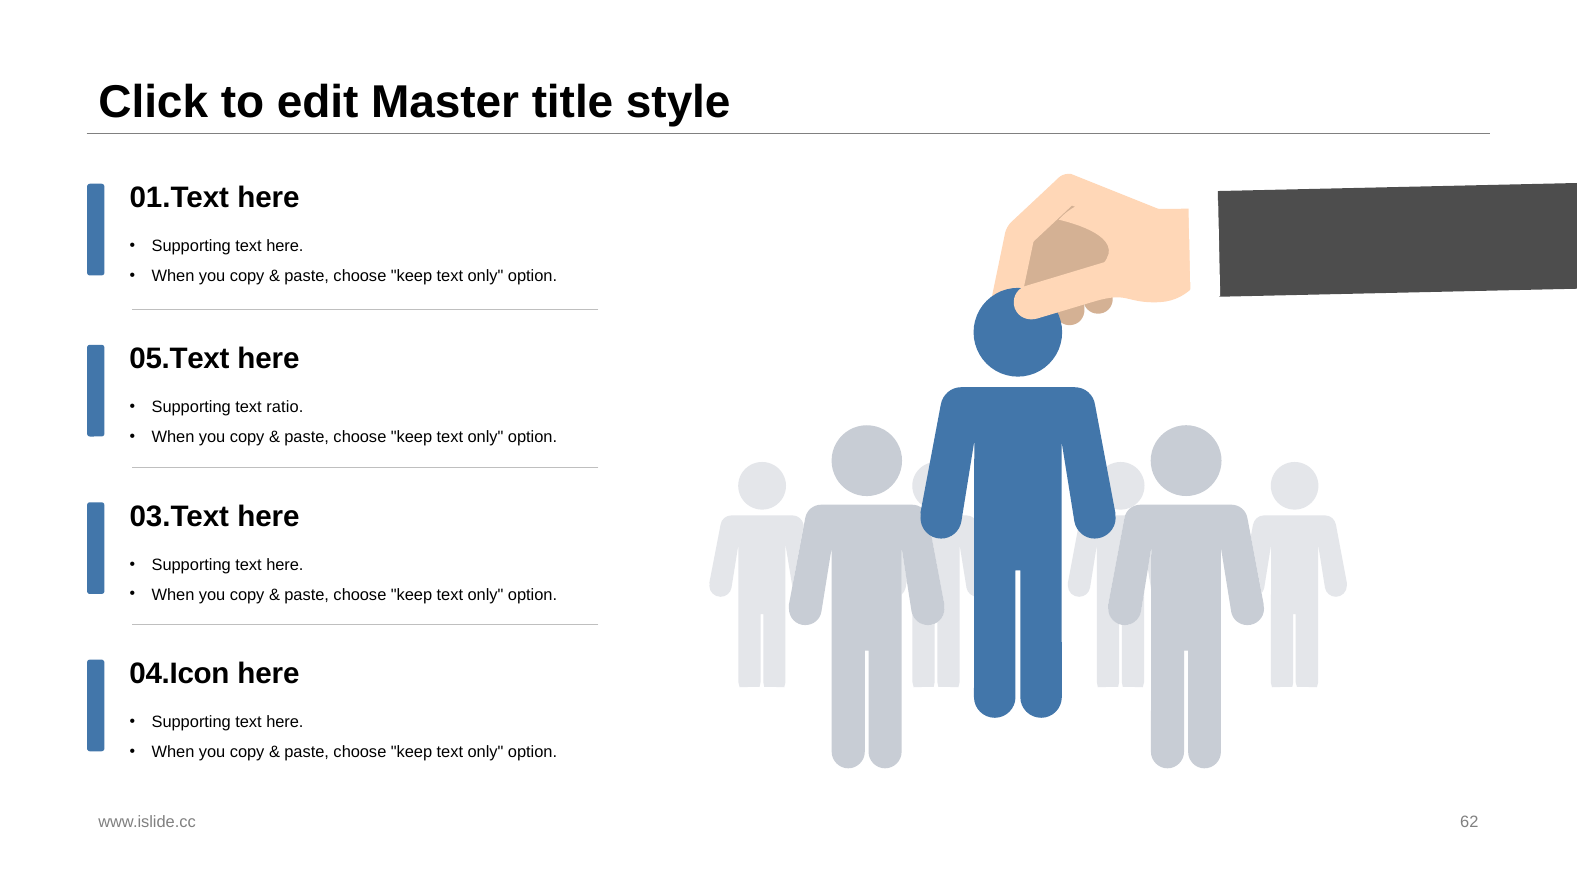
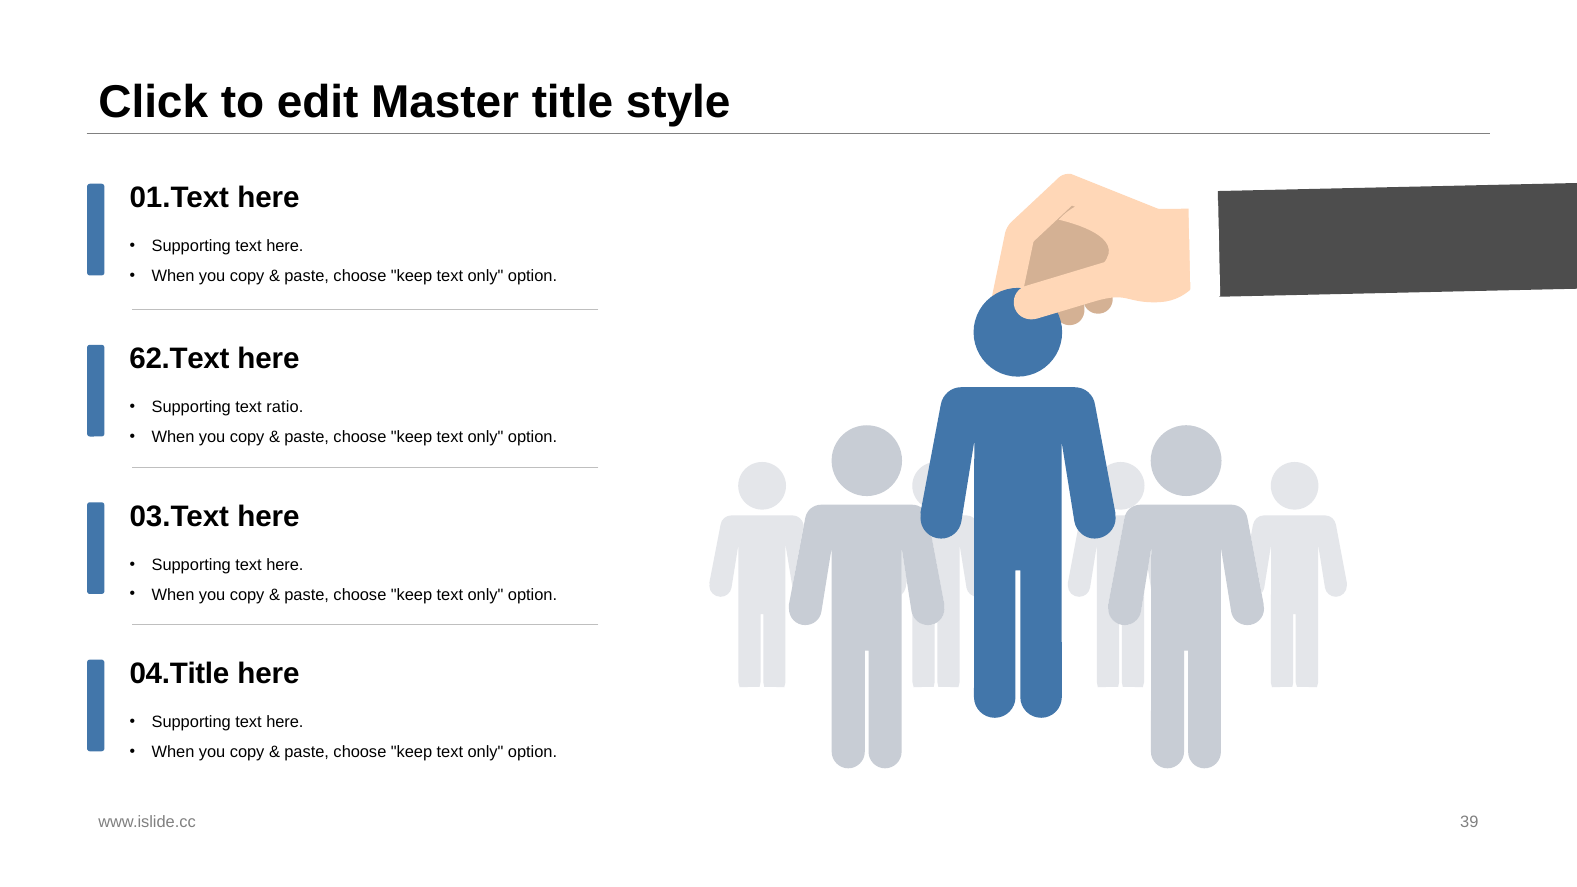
05.Text: 05.Text -> 62.Text (179, 359)
04.Icon: 04.Icon -> 04.Title (179, 674)
62: 62 -> 39 (1469, 822)
